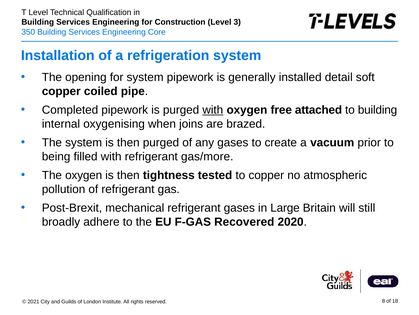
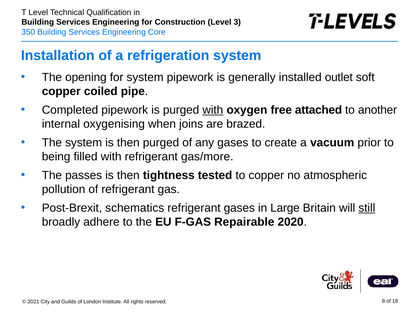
detail: detail -> outlet (339, 77)
to building: building -> another (378, 110)
The oxygen: oxygen -> passes (84, 175)
mechanical: mechanical -> schematics (135, 207)
still underline: none -> present (367, 207)
Recovered: Recovered -> Repairable (244, 221)
